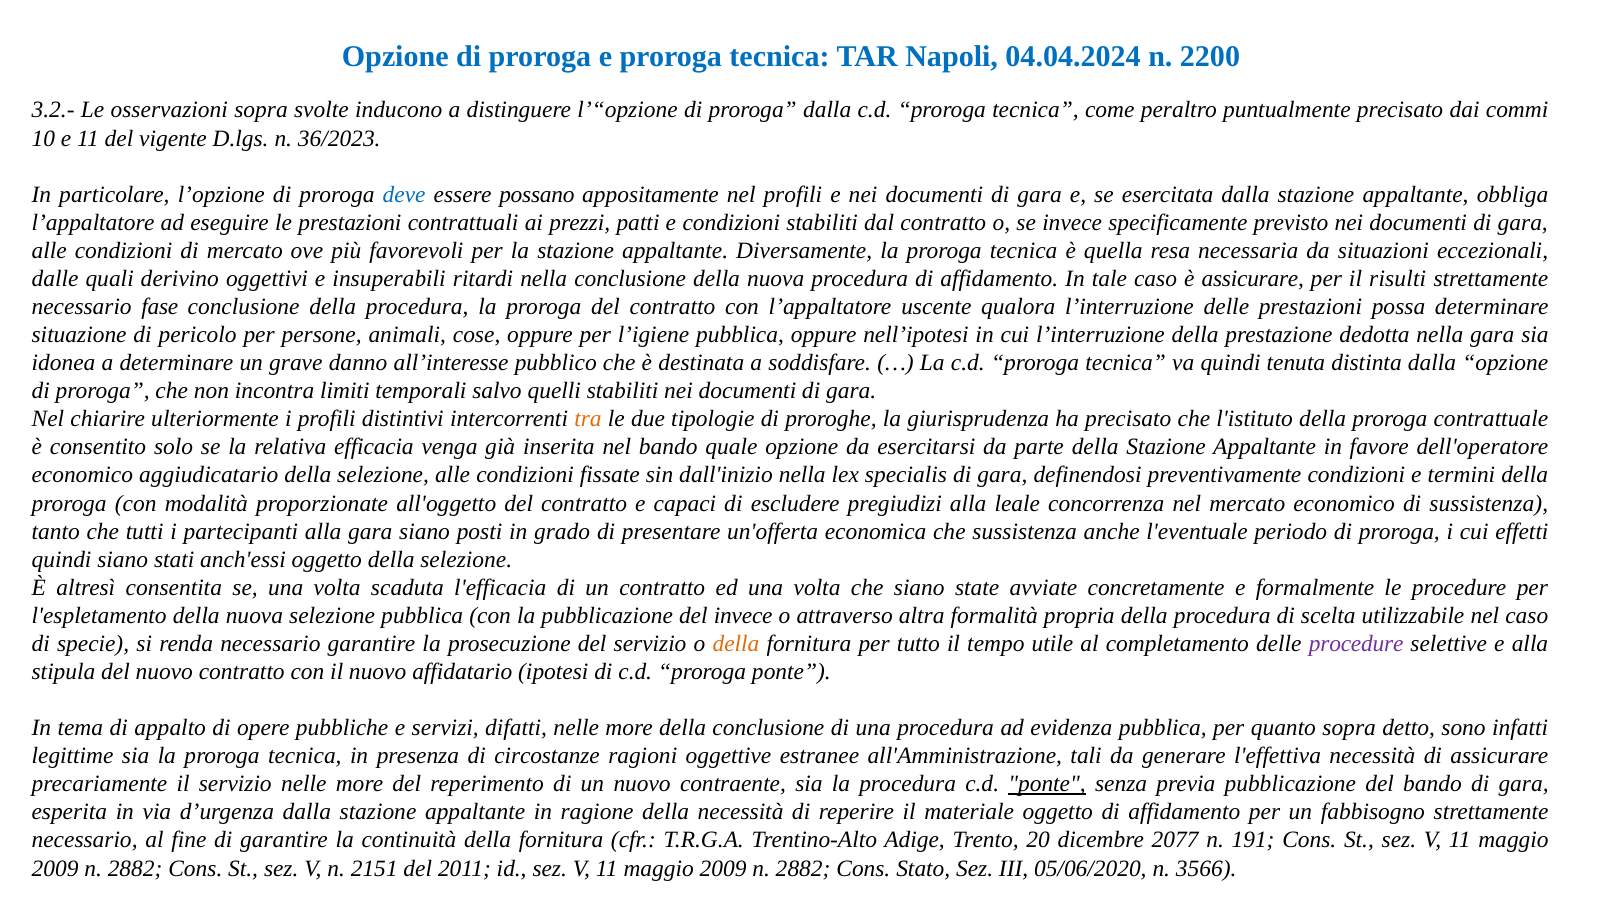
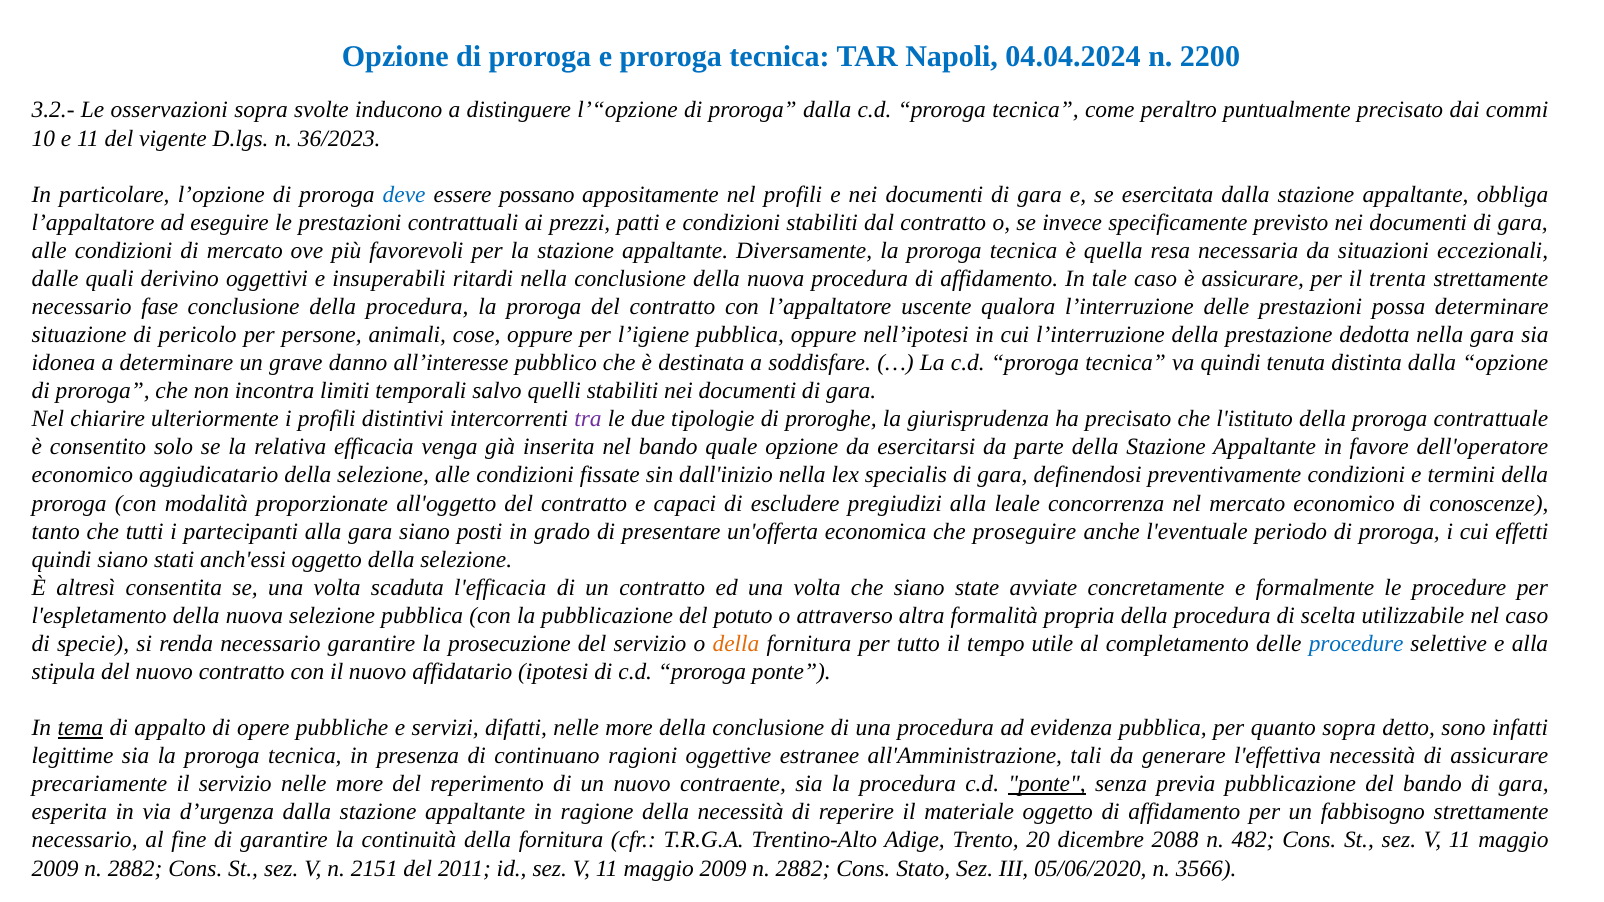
risulti: risulti -> trenta (1398, 279)
tra colour: orange -> purple (588, 419)
di sussistenza: sussistenza -> conoscenze (1489, 503)
che sussistenza: sussistenza -> proseguire (1025, 532)
del invece: invece -> potuto (743, 616)
procedure colour: purple -> blue (1356, 644)
tema underline: none -> present (80, 728)
circostanze: circostanze -> continuano (547, 756)
2077: 2077 -> 2088 (1175, 840)
191: 191 -> 482 (1253, 840)
